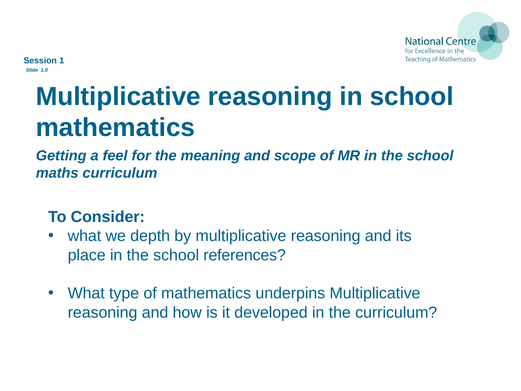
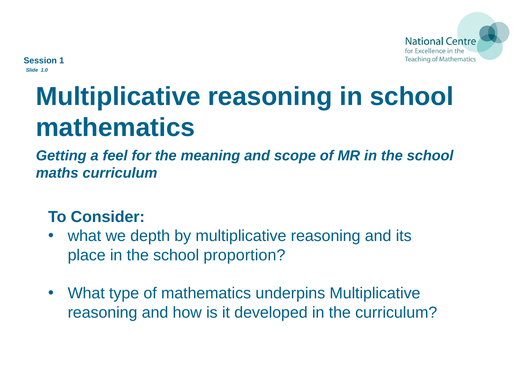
references: references -> proportion (244, 255)
